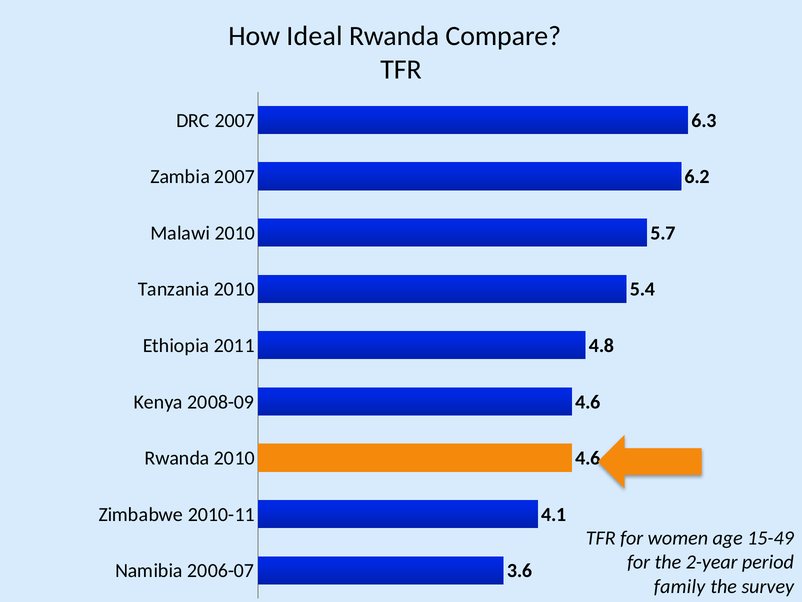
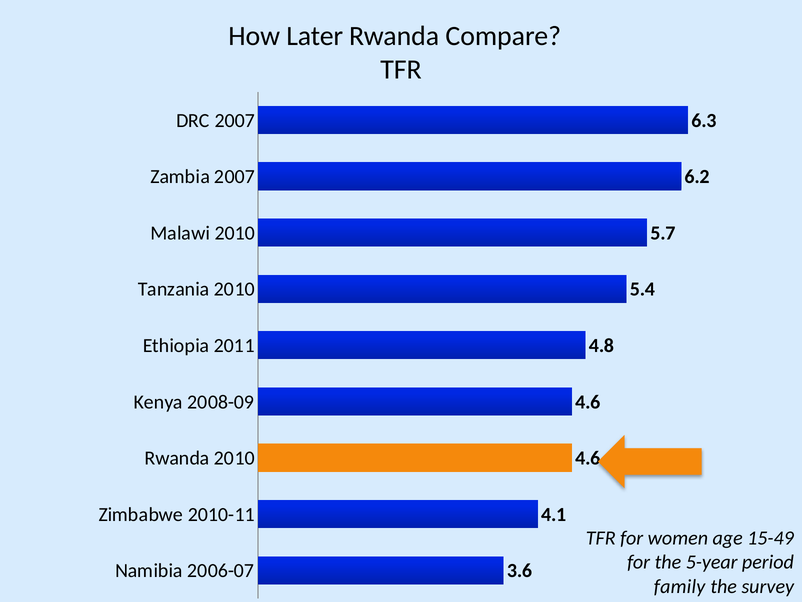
Ideal: Ideal -> Later (315, 36)
2-year: 2-year -> 5-year (712, 562)
